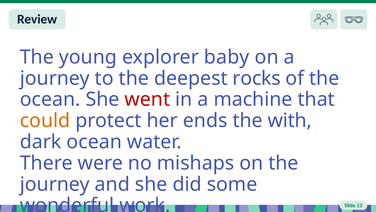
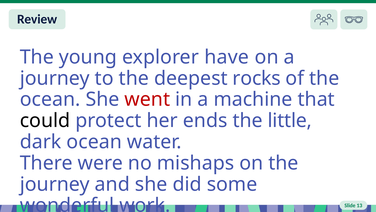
baby: baby -> have (227, 57)
could colour: orange -> black (45, 120)
with: with -> little (290, 120)
